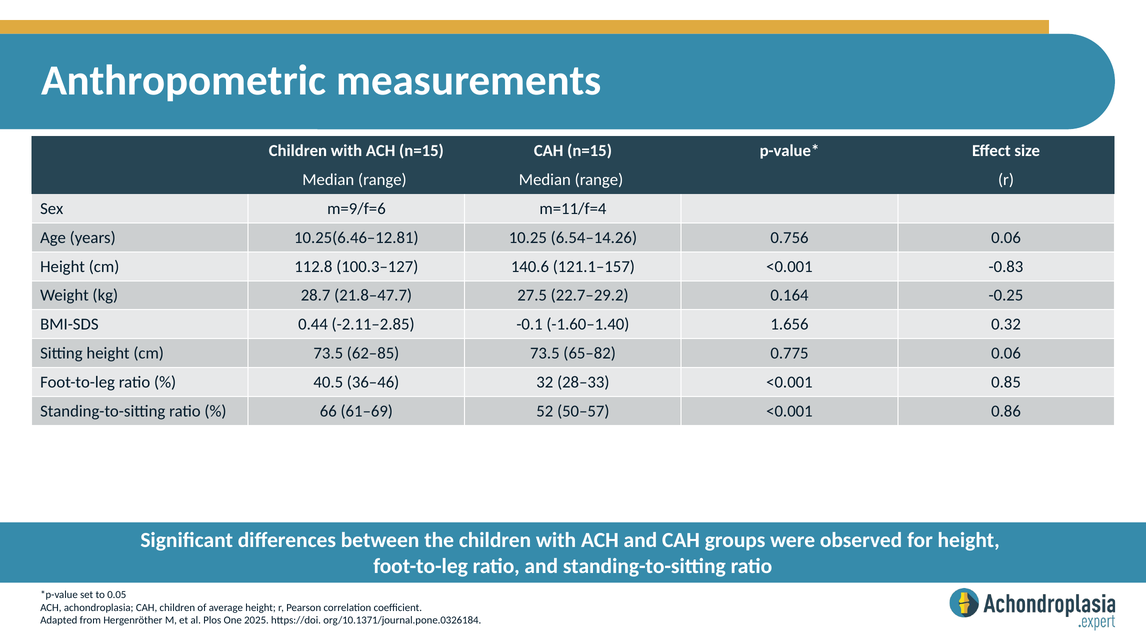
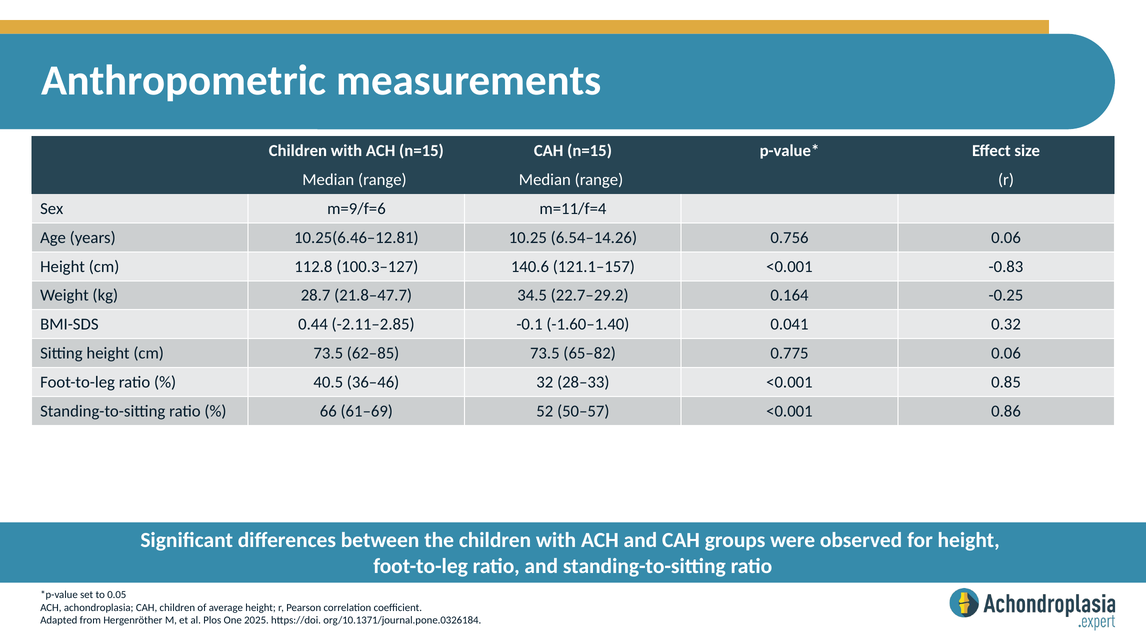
27.5: 27.5 -> 34.5 (532, 296)
1.656: 1.656 -> 0.041 (789, 325)
